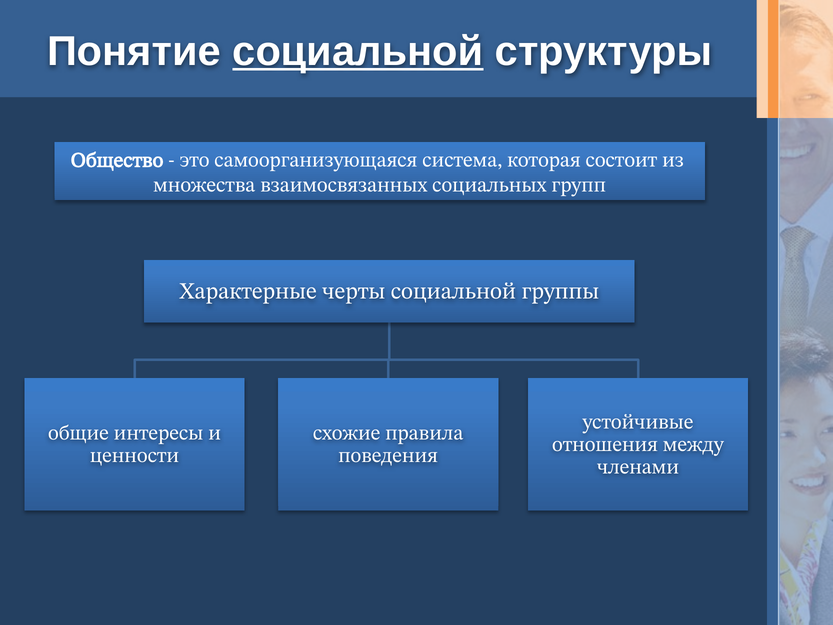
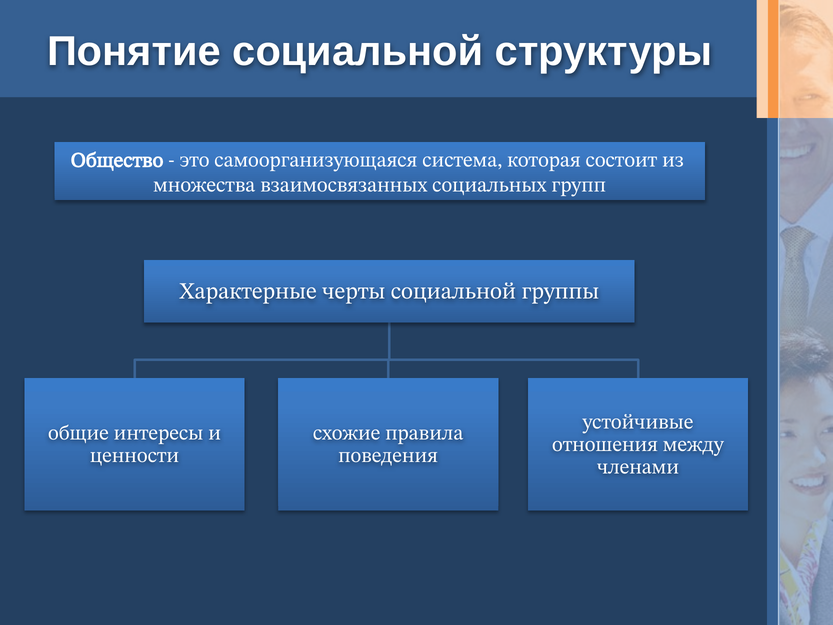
социальной underline: present -> none (358, 51)
